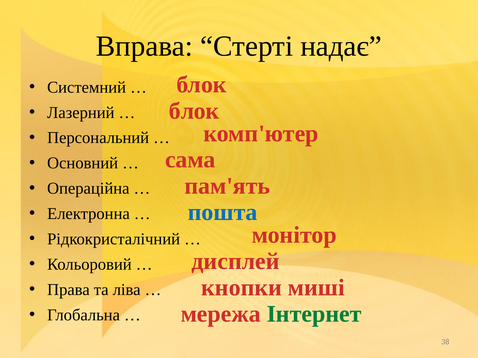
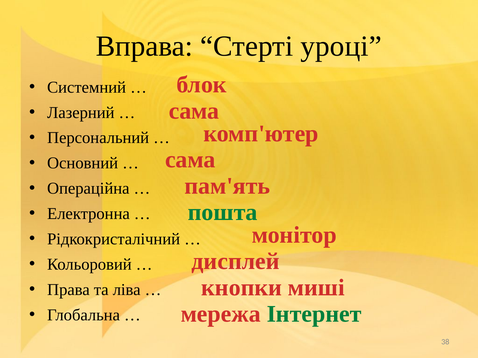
надає: надає -> уроці (341, 46)
блок: блок -> сама (194, 111)
пошта colour: blue -> green (223, 213)
